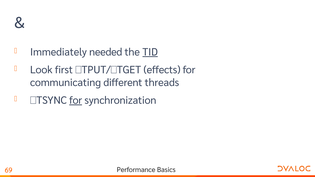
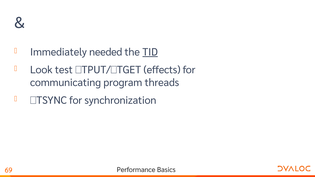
first: first -> test (64, 70)
different: different -> program (123, 83)
for underline: present -> none (76, 100)
